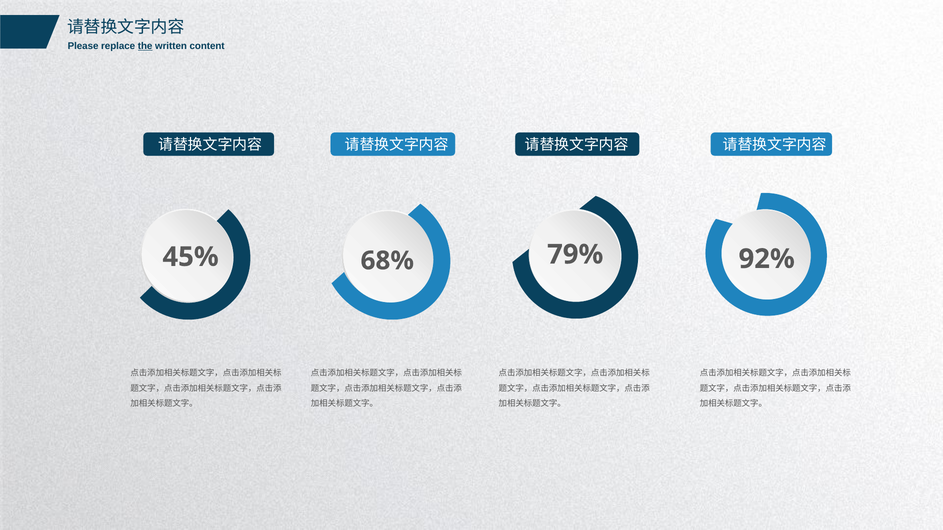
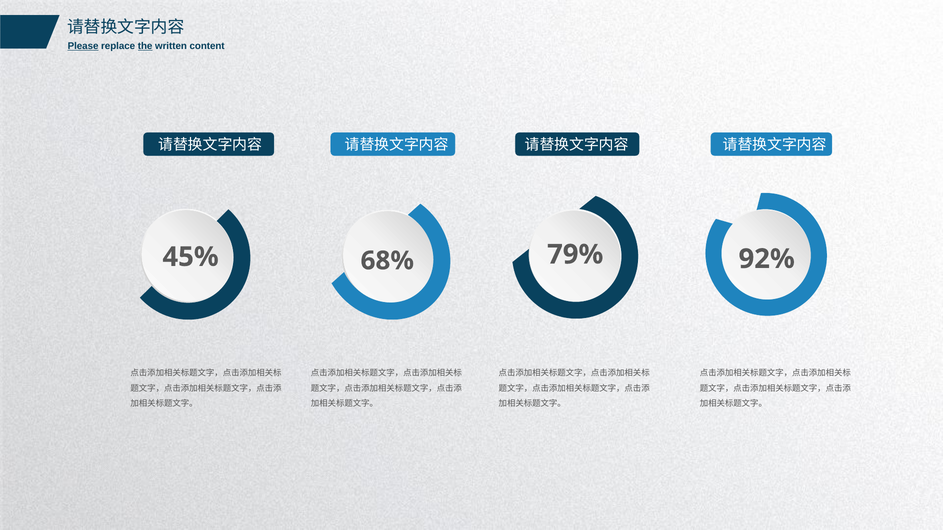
Please underline: none -> present (83, 46)
